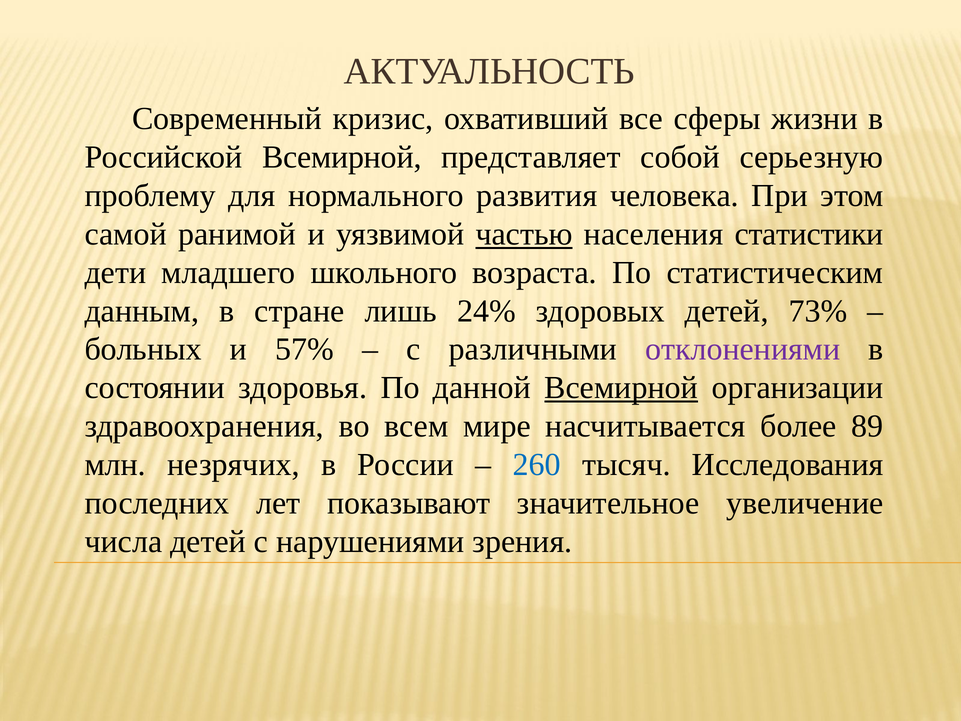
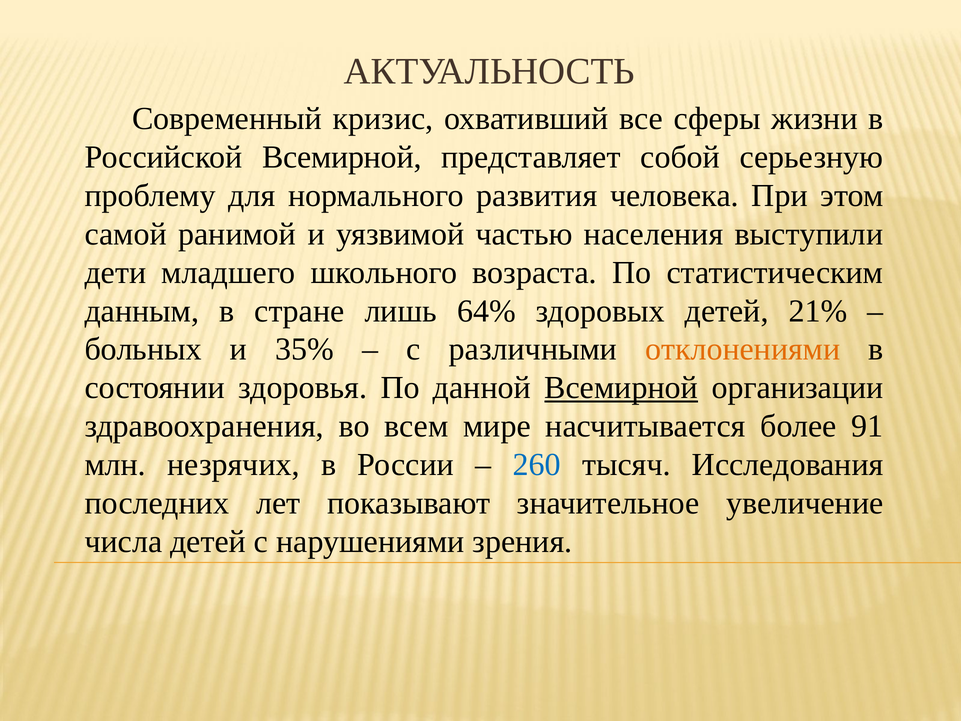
частью underline: present -> none (524, 234)
статистики: статистики -> выступили (809, 234)
24%: 24% -> 64% (486, 311)
73%: 73% -> 21% (818, 311)
57%: 57% -> 35% (305, 349)
отклонениями colour: purple -> orange (743, 349)
89: 89 -> 91 (867, 426)
